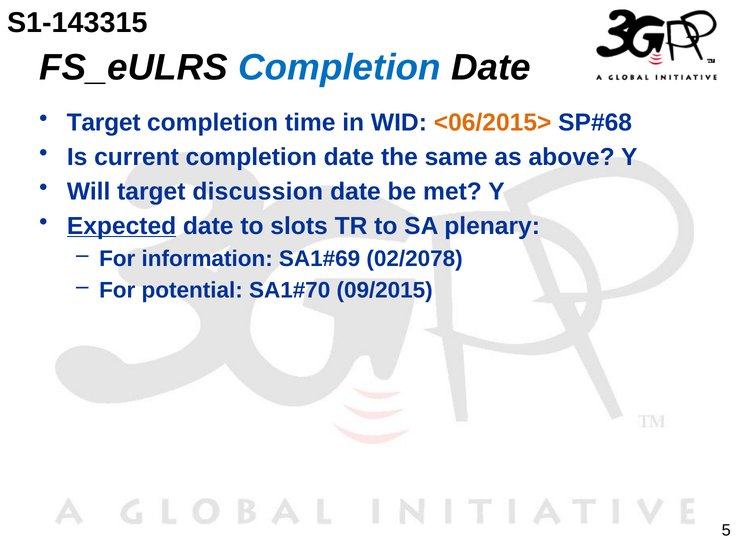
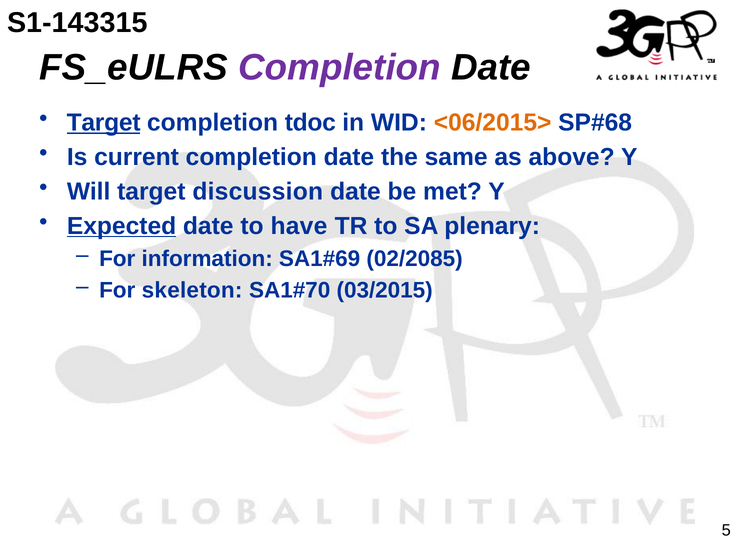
Completion colour: blue -> purple (339, 68)
Target underline: none -> present (104, 122)
time: time -> tdoc (310, 122)
slots: slots -> have (299, 226)
02/2078: 02/2078 -> 02/2085 (415, 258)
potential: potential -> skeleton (192, 290)
09/2015: 09/2015 -> 03/2015 (385, 290)
